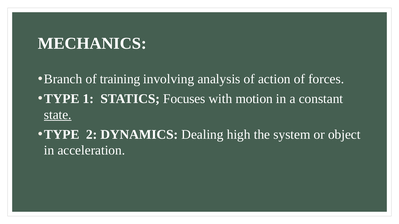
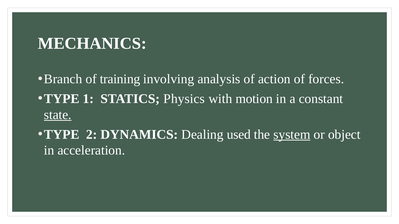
Focuses: Focuses -> Physics (184, 99)
high: high -> used (239, 135)
system underline: none -> present (292, 135)
